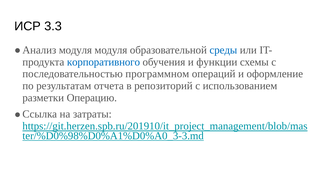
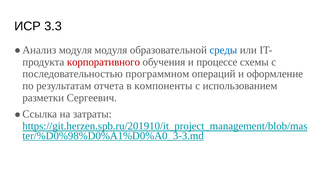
корпоративного colour: blue -> red (103, 62)
функции: функции -> процессе (217, 62)
репозиторий: репозиторий -> компоненты (163, 86)
Операцию: Операцию -> Сергеевич (92, 98)
